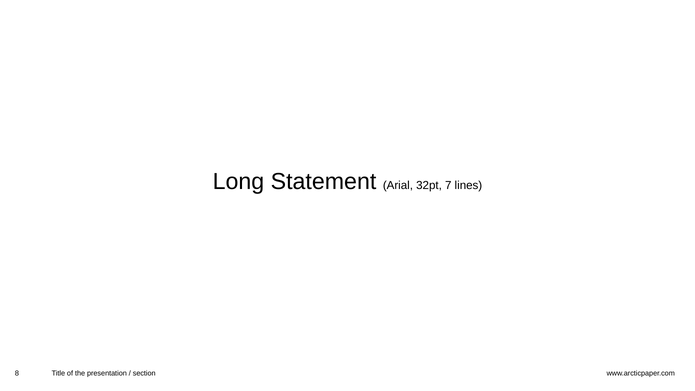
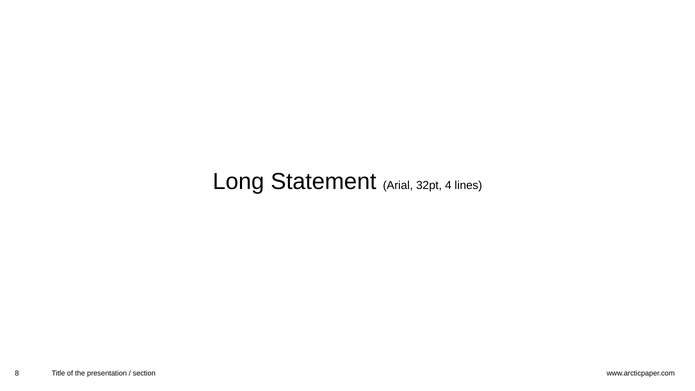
7: 7 -> 4 (448, 185)
